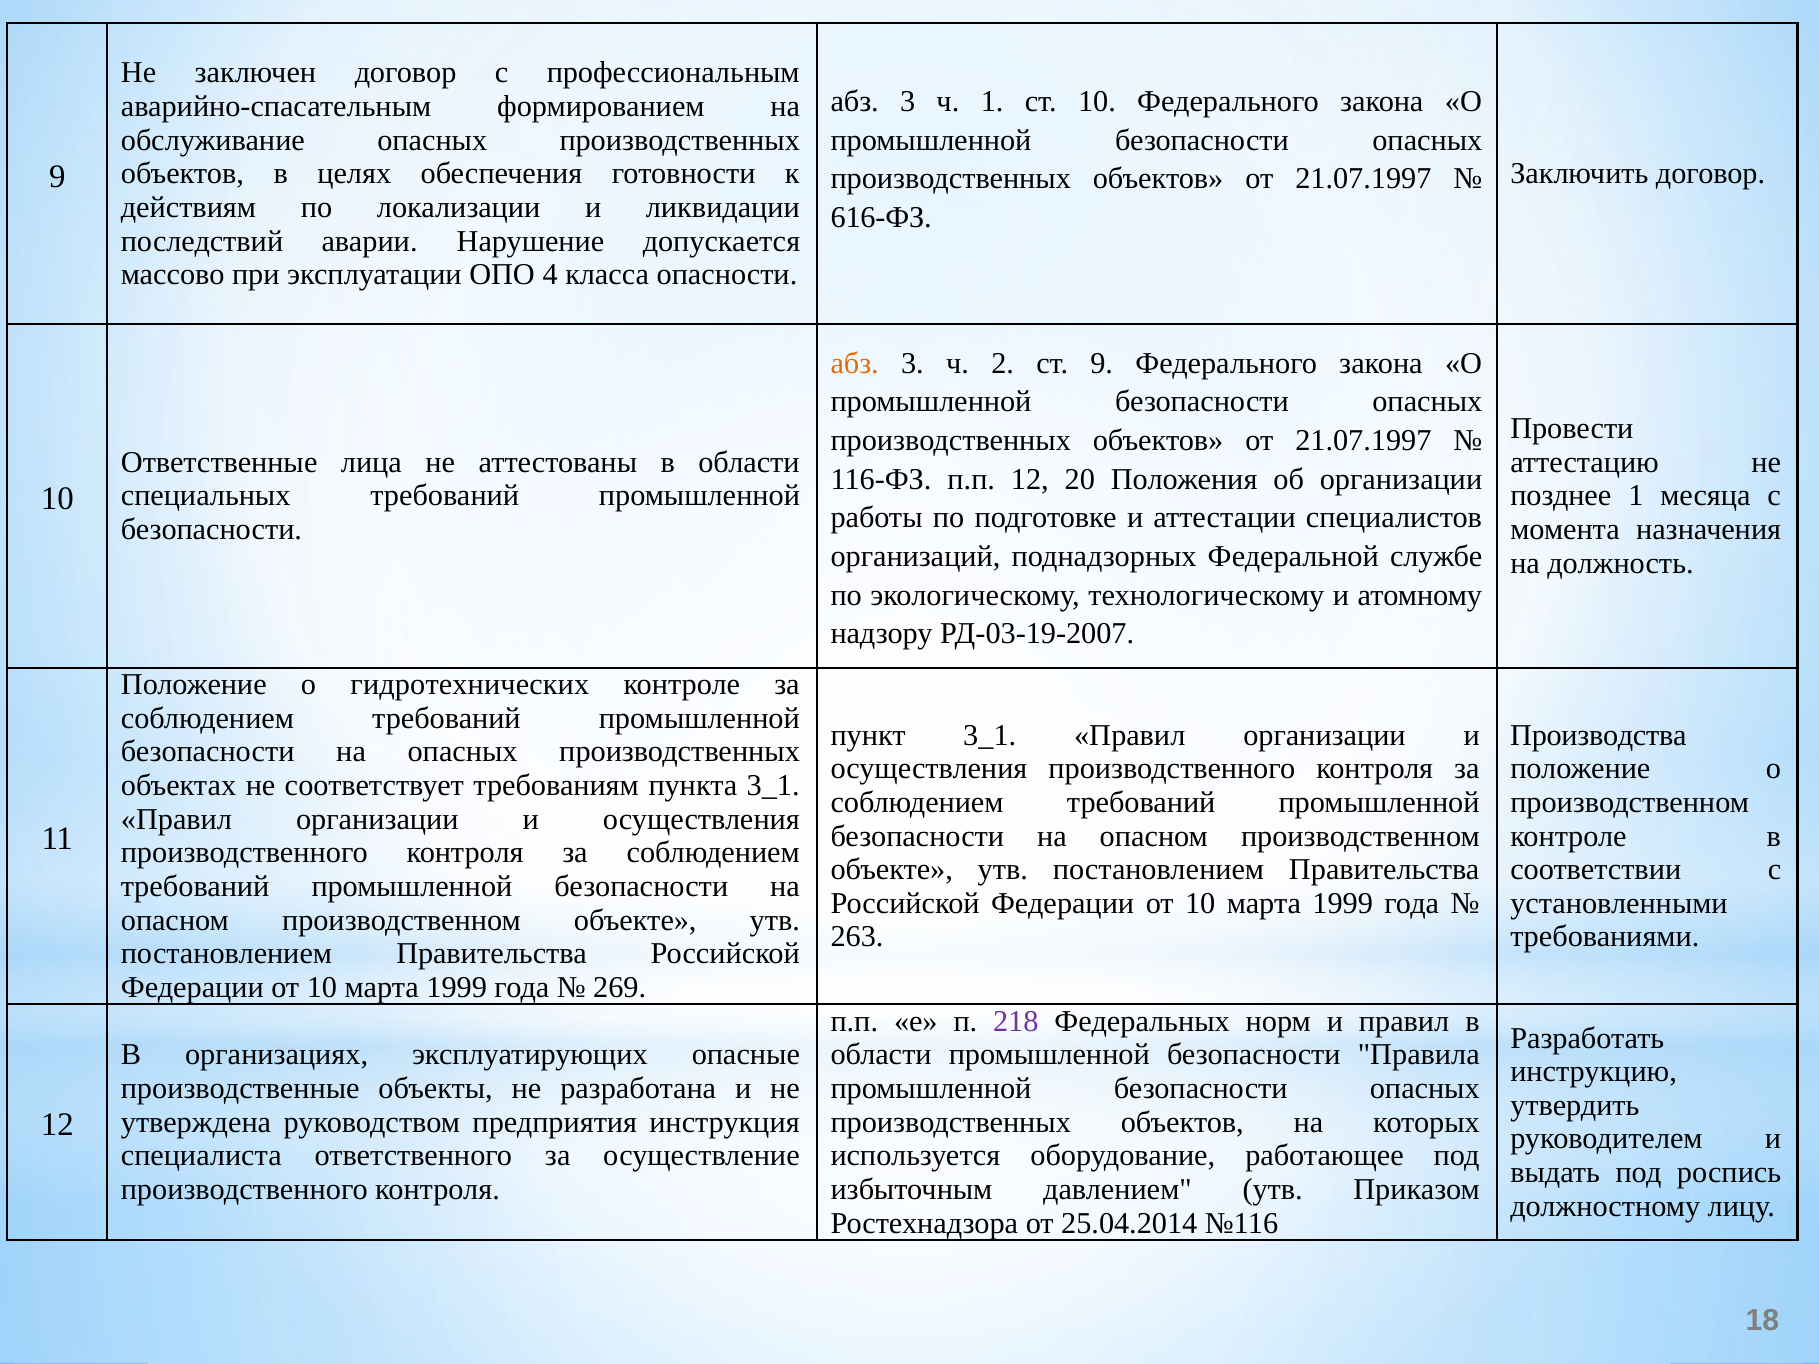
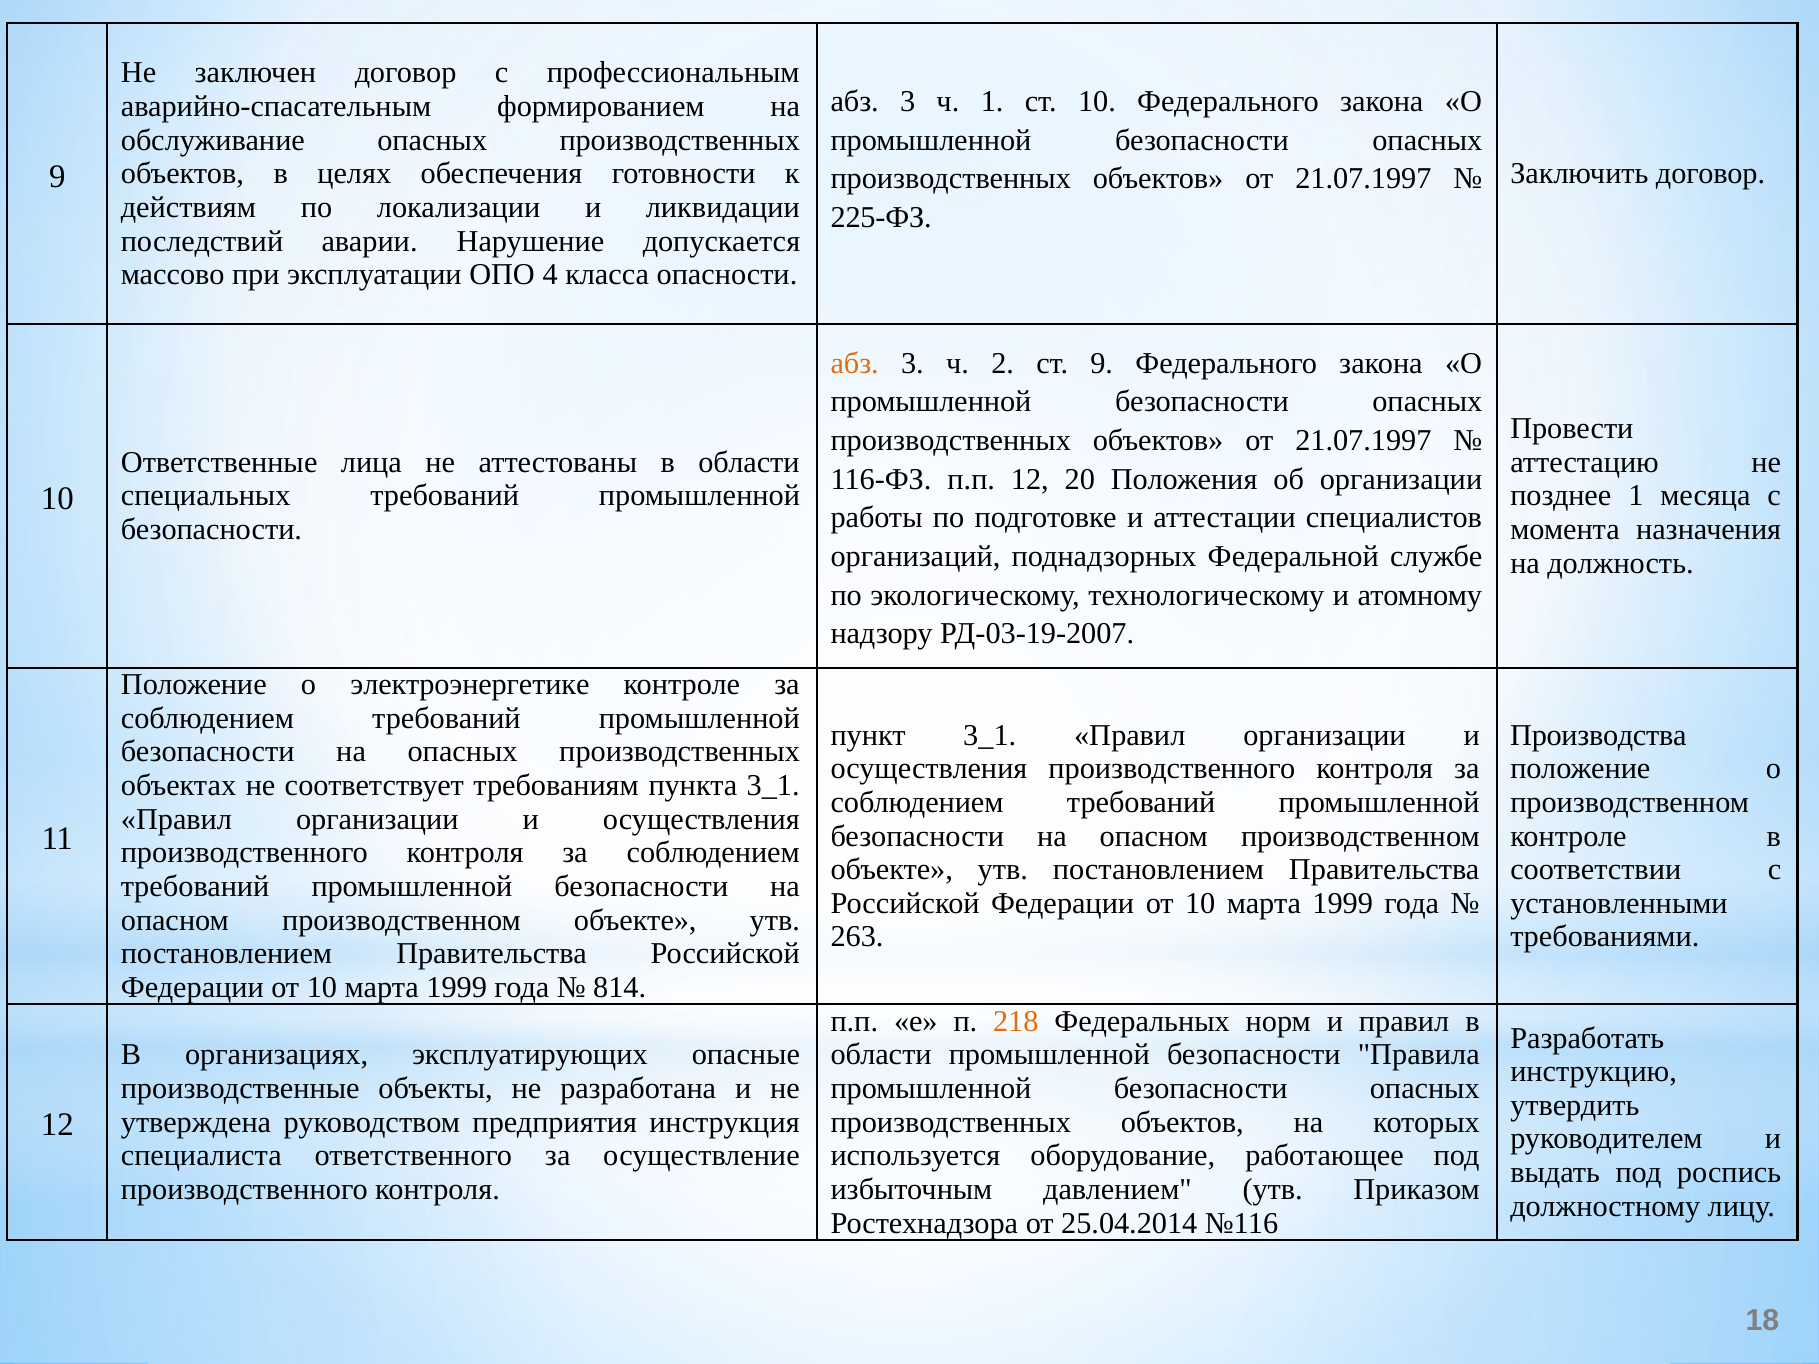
616-ФЗ: 616-ФЗ -> 225-ФЗ (881, 217)
гидротехнических: гидротехнических -> электроэнергетике (470, 685)
269: 269 -> 814 (620, 988)
218 colour: purple -> orange (1016, 1021)
